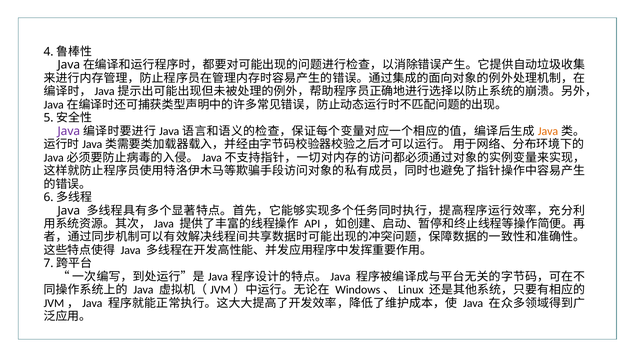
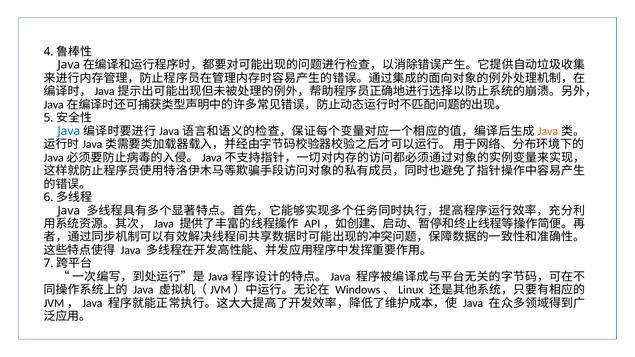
Java colour: purple -> blue (69, 131)
